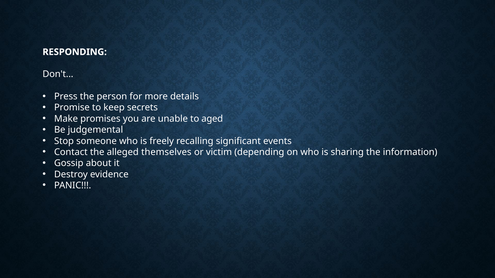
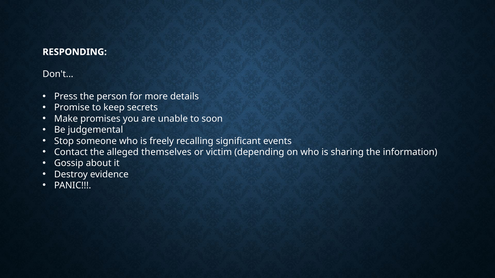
aged: aged -> soon (212, 119)
